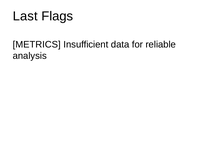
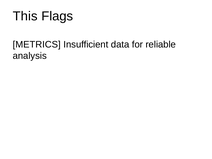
Last: Last -> This (25, 16)
